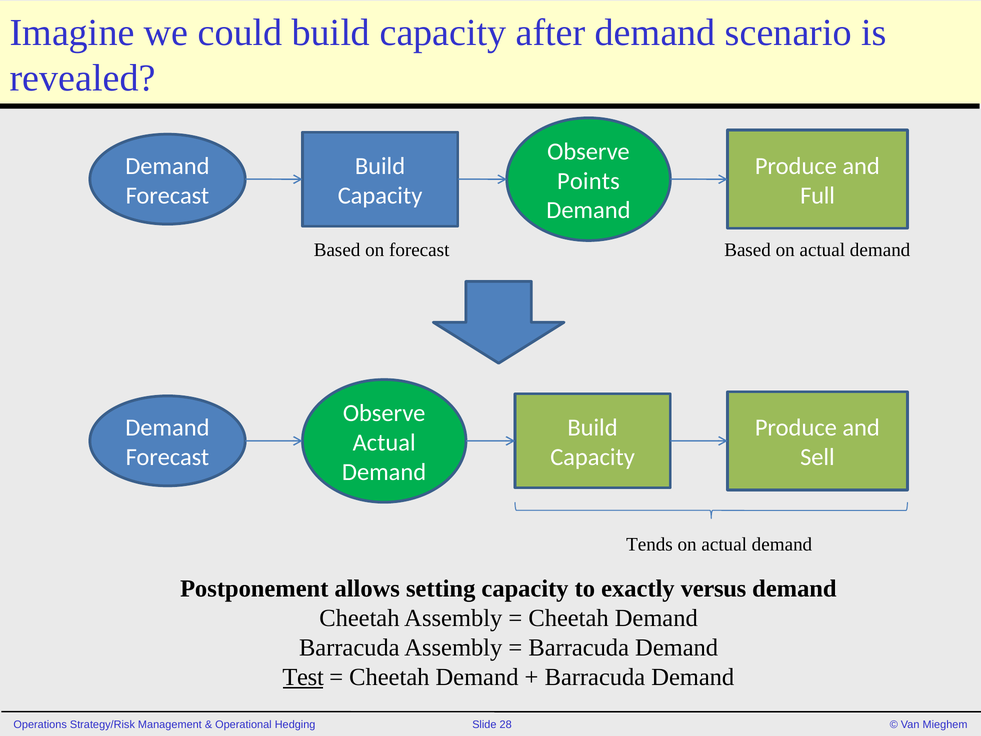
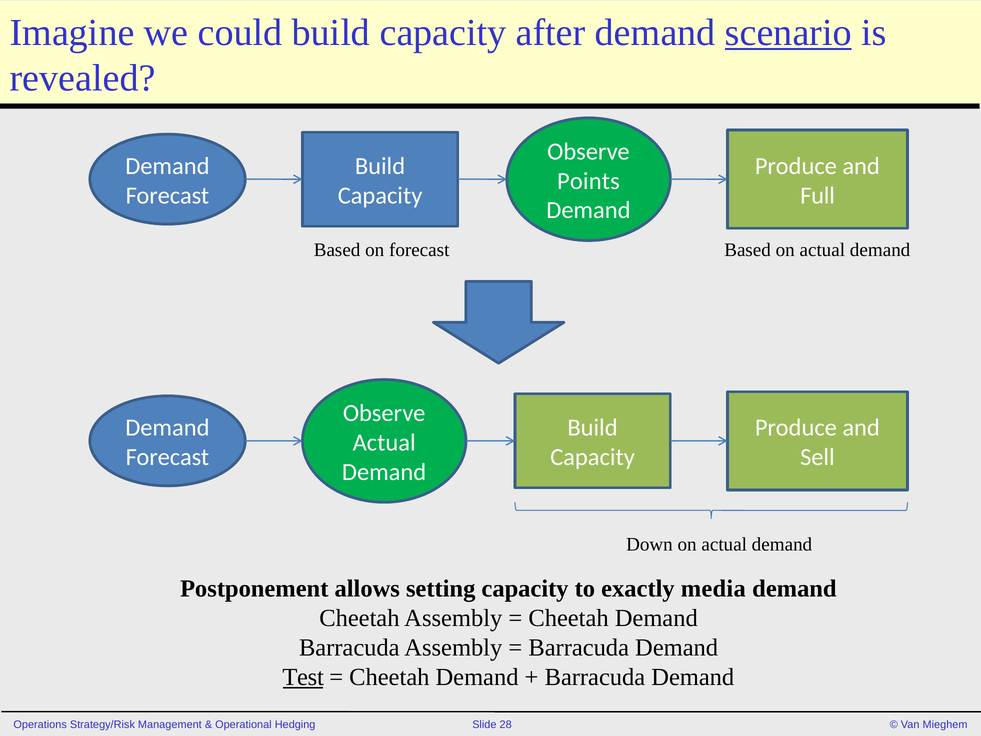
scenario underline: none -> present (788, 33)
Tends: Tends -> Down (649, 544)
versus: versus -> media (713, 589)
